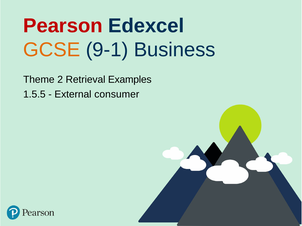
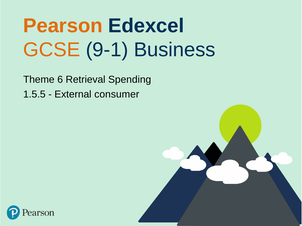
Pearson colour: red -> orange (63, 26)
2: 2 -> 6 (60, 80)
Examples: Examples -> Spending (130, 80)
